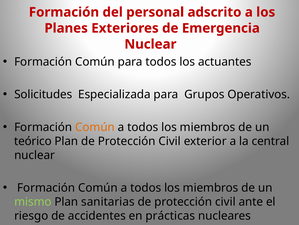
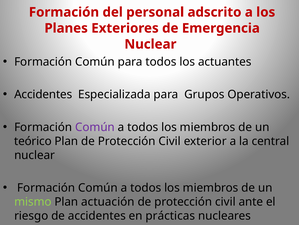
Solicitudes: Solicitudes -> Accidentes (43, 94)
Común colour: orange -> purple (95, 127)
sanitarias: sanitarias -> actuación (108, 201)
